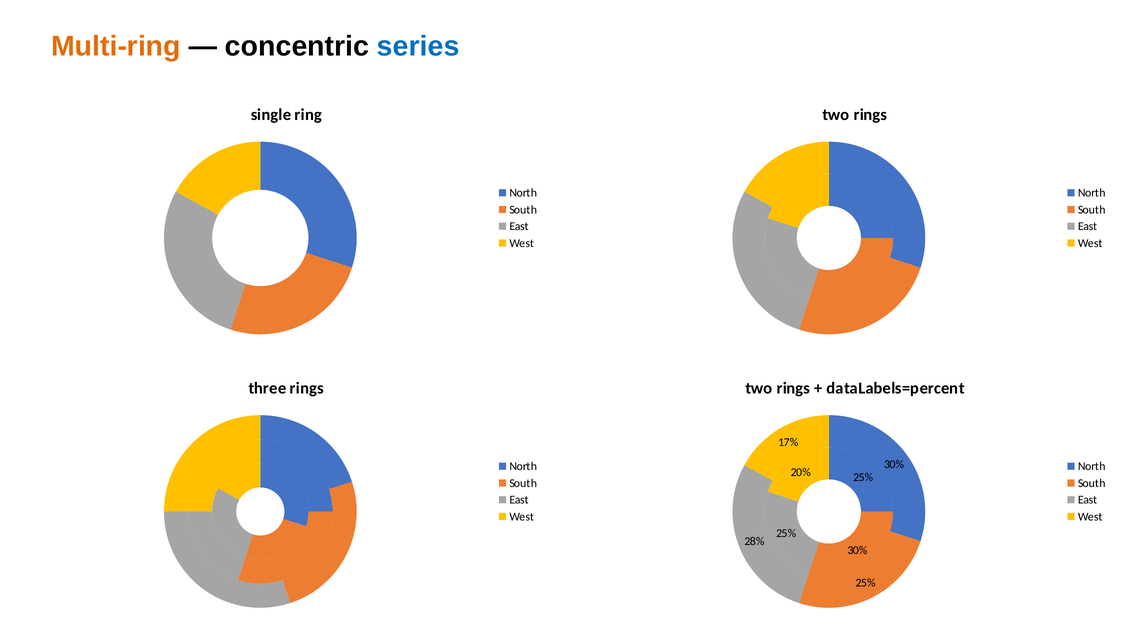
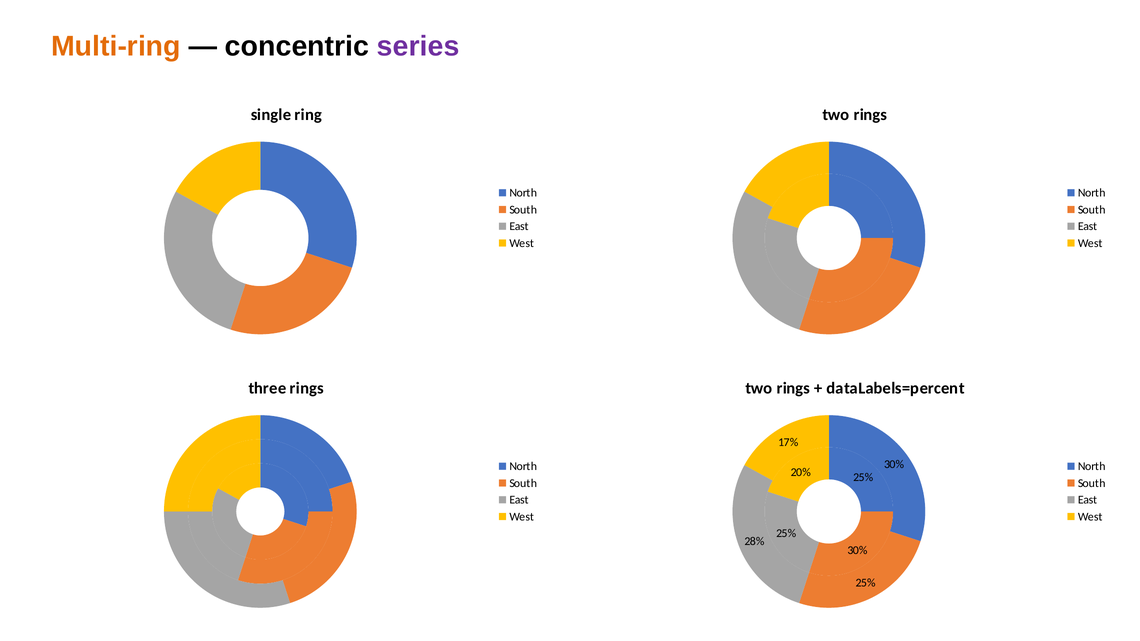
series colour: blue -> purple (418, 46)
